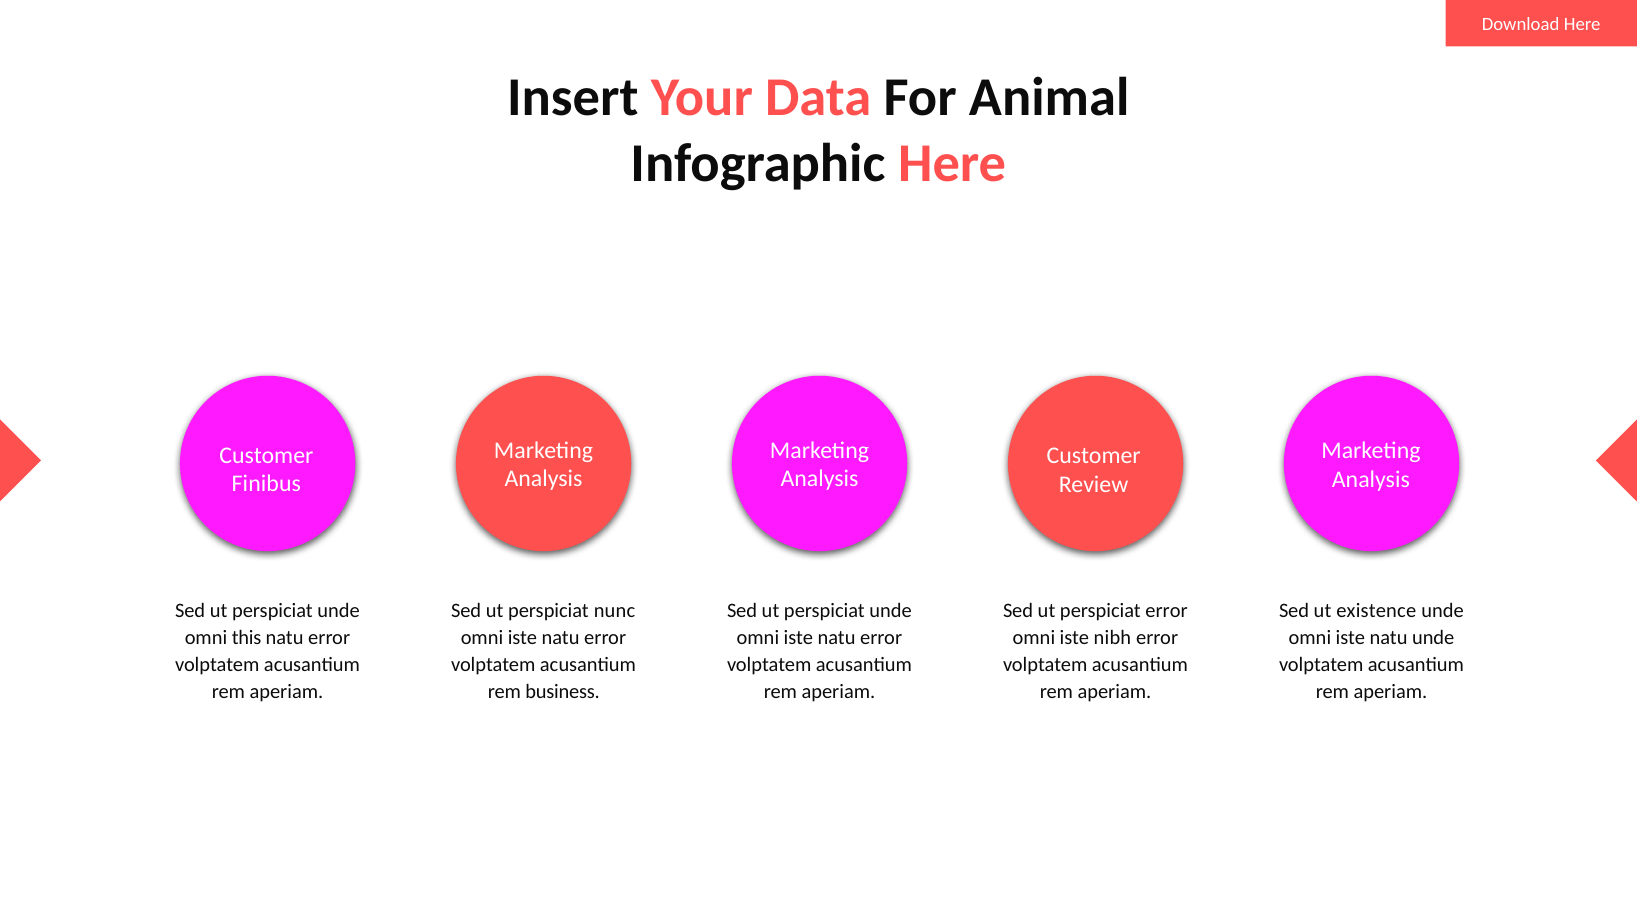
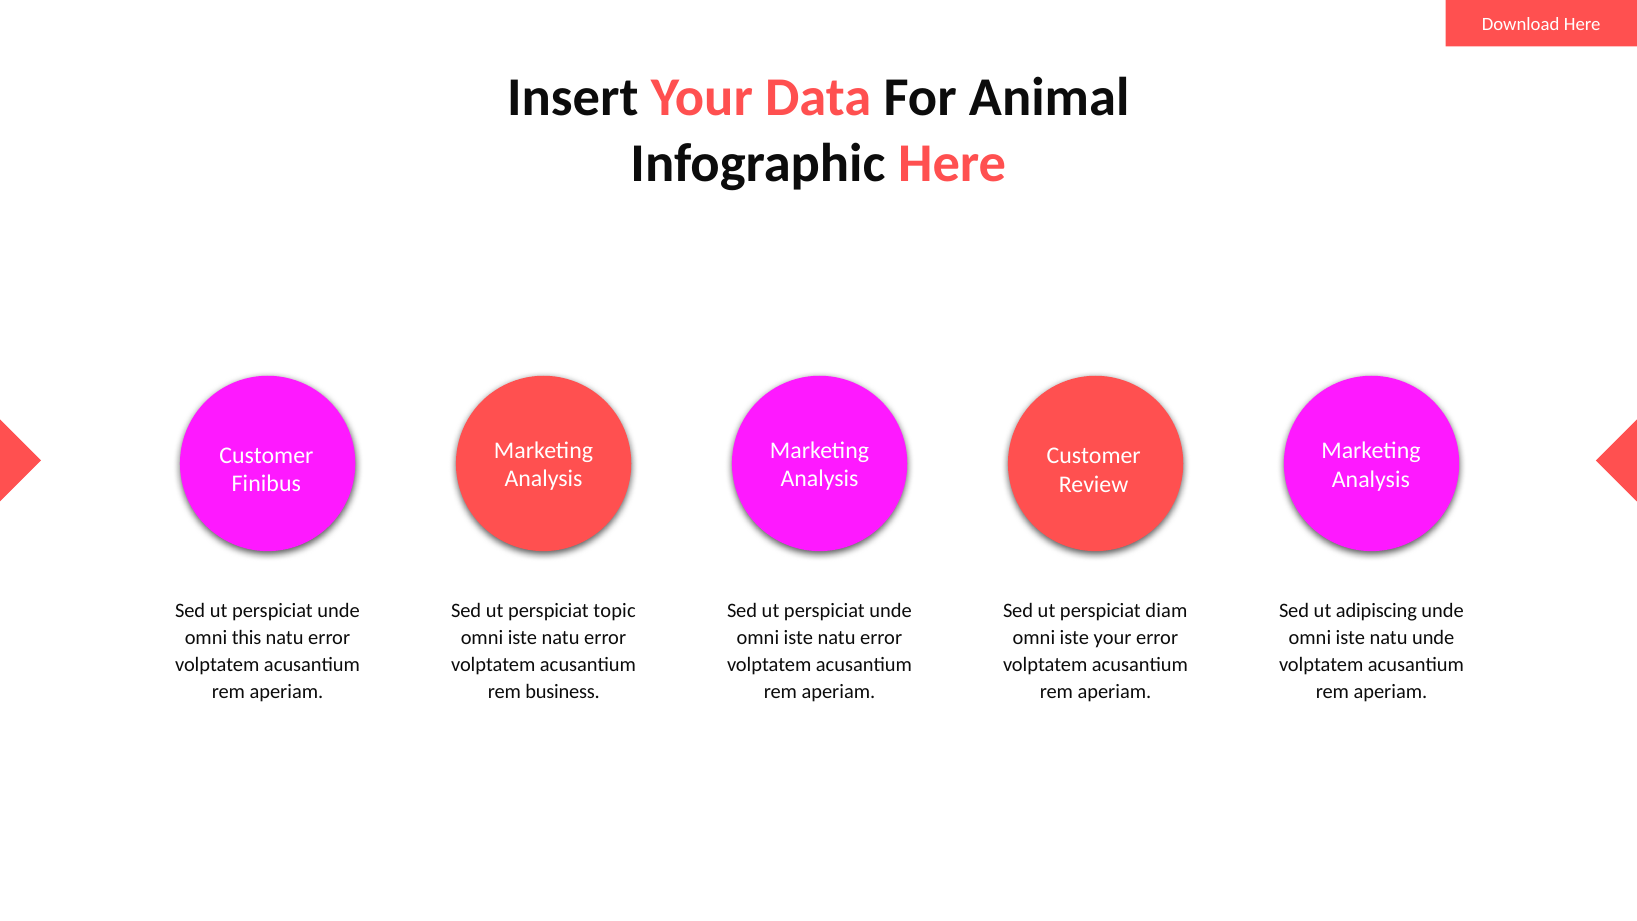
nunc: nunc -> topic (615, 611)
perspiciat error: error -> diam (1166, 611)
existence: existence -> adipiscing (1376, 611)
iste nibh: nibh -> your (1113, 638)
